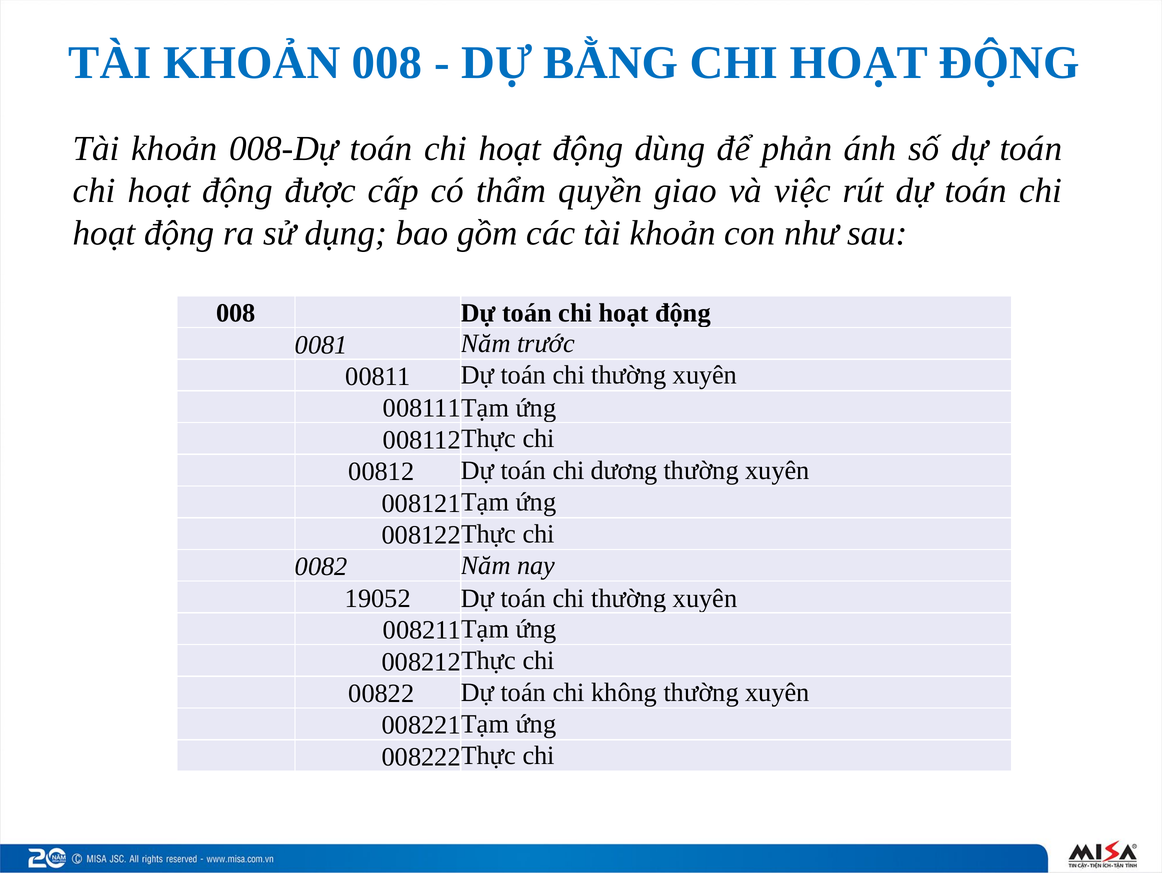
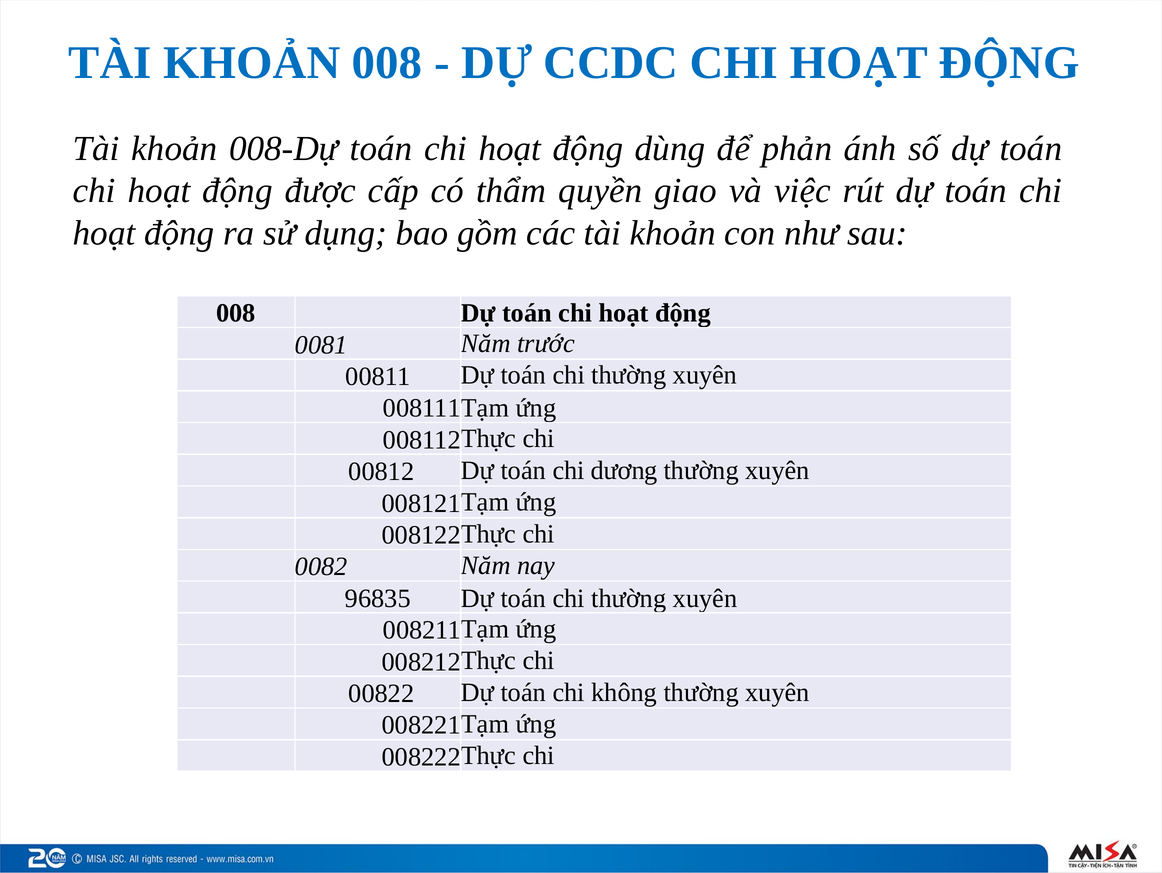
BẰNG: BẰNG -> CCDC (611, 63)
19052: 19052 -> 96835 (378, 598)
